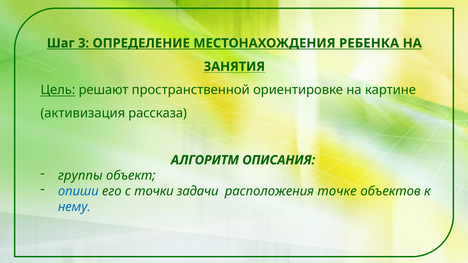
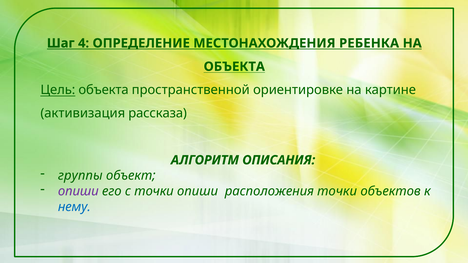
3: 3 -> 4 (84, 43)
ЗАНЯТИЯ: ЗАНЯТИЯ -> ОБЪЕКТА (234, 67)
Цель решают: решают -> объекта (104, 90)
опиши colour: blue -> purple (78, 191)
точки задачи: задачи -> опиши (198, 191)
расположения точке: точке -> точки (337, 191)
